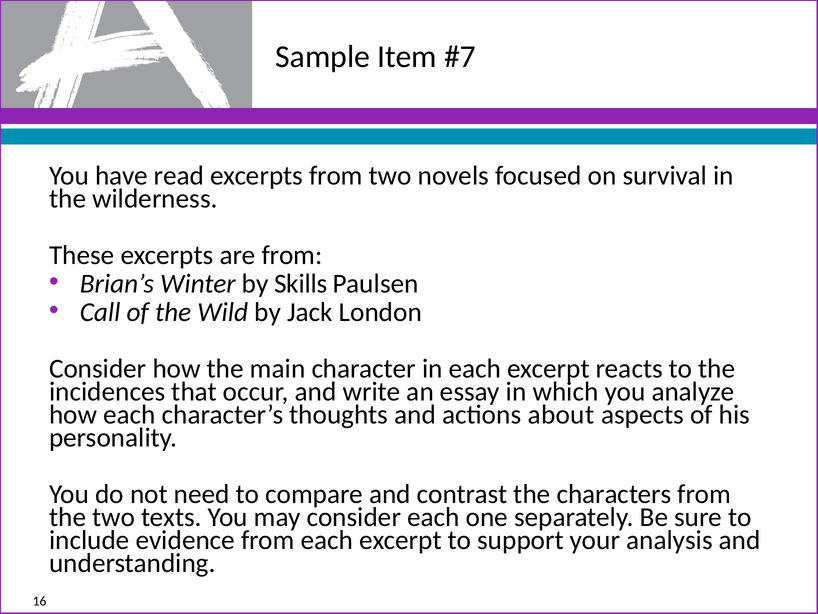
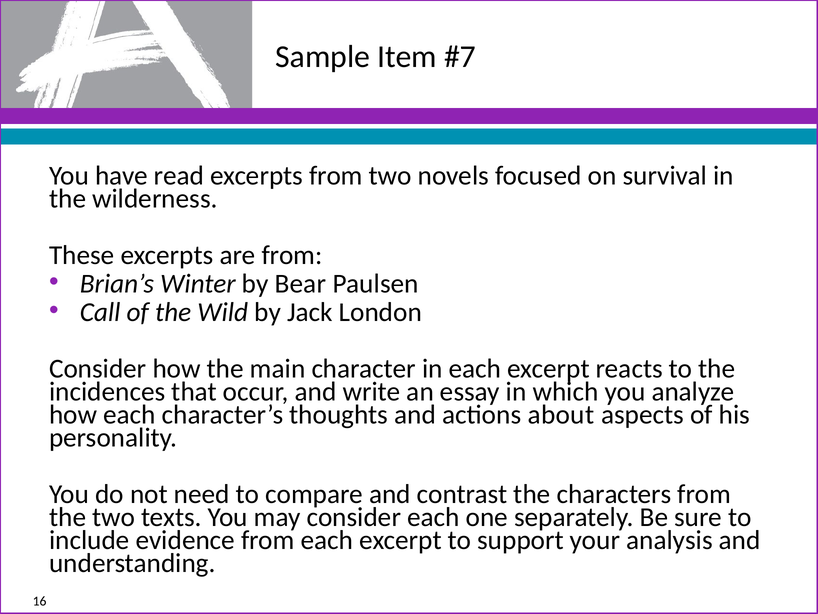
Skills: Skills -> Bear (300, 283)
